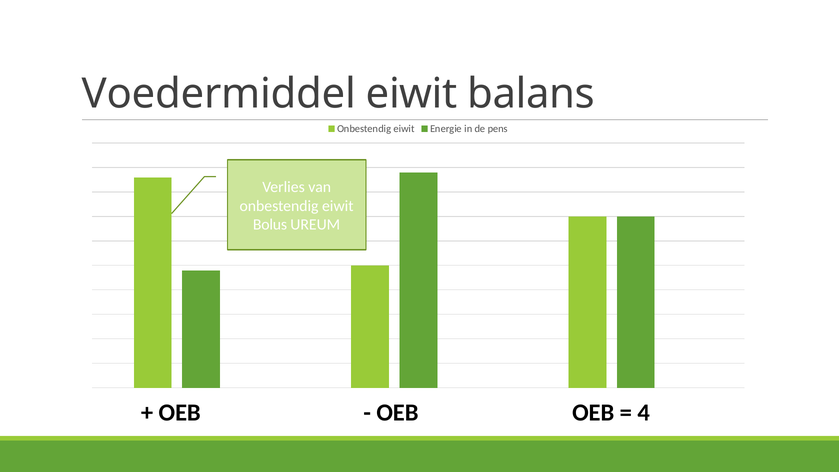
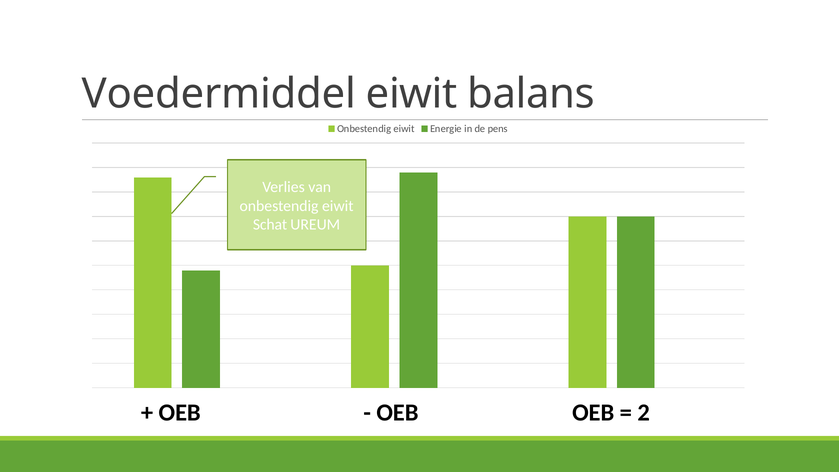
Bolus: Bolus -> Schat (270, 225)
4: 4 -> 2 (644, 413)
